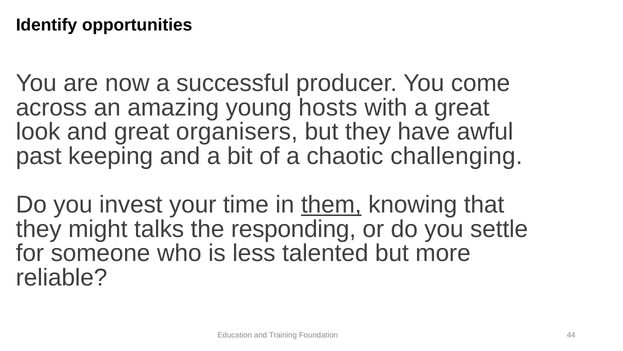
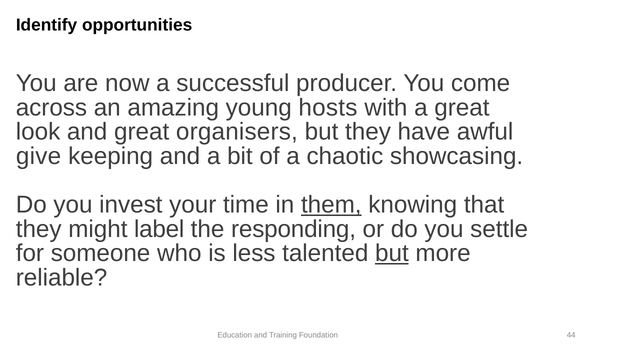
past: past -> give (39, 156)
challenging: challenging -> showcasing (457, 156)
talks: talks -> label (159, 229)
but underline: none -> present (392, 253)
